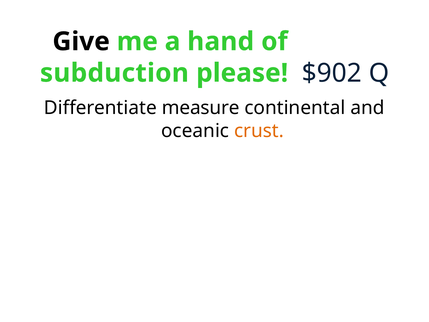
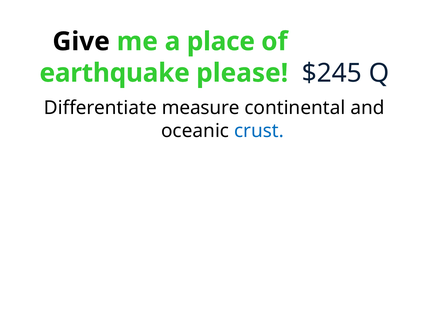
hand: hand -> place (221, 42)
subduction: subduction -> earthquake (115, 73)
$902: $902 -> $245 (332, 73)
crust colour: orange -> blue (259, 131)
